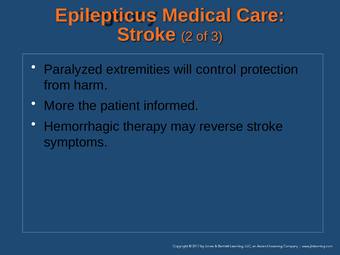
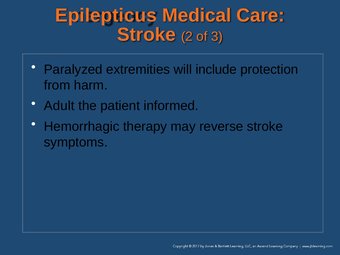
control: control -> include (216, 69)
More: More -> Adult (59, 106)
